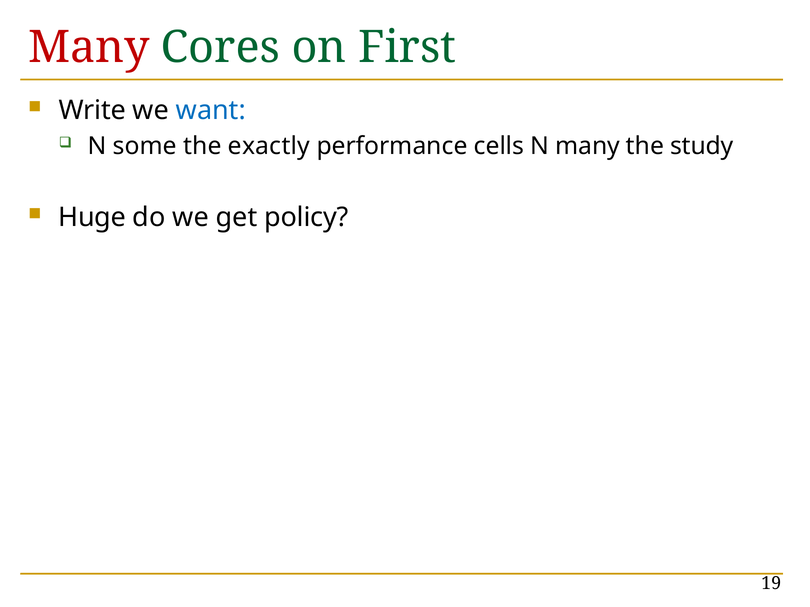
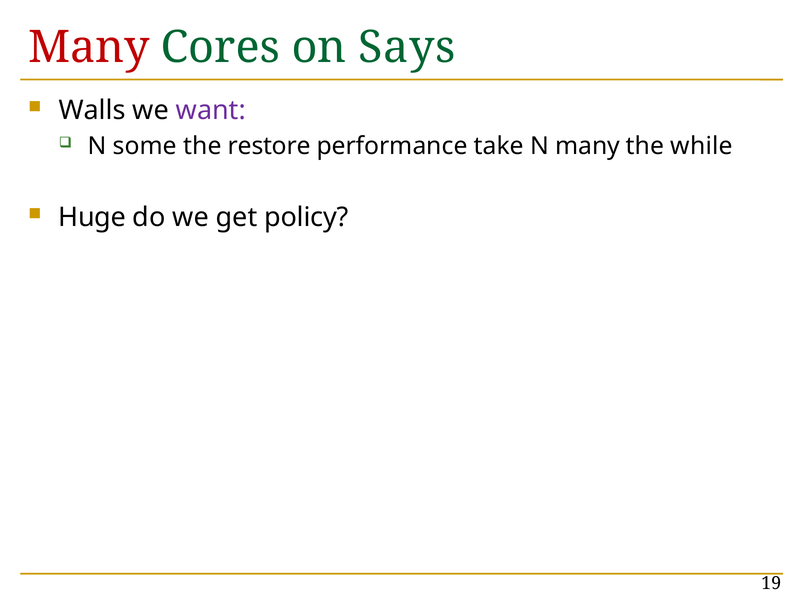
First: First -> Says (407, 48)
Write: Write -> Walls (92, 110)
want colour: blue -> purple (211, 110)
exactly: exactly -> restore (269, 146)
cells: cells -> take (499, 146)
study: study -> while (702, 146)
